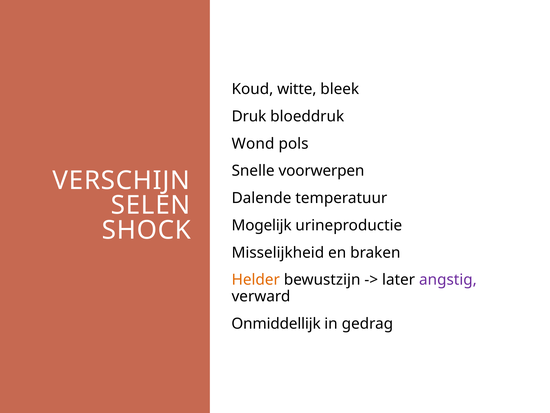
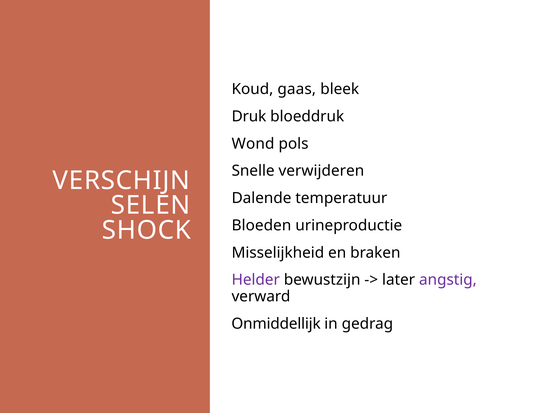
witte: witte -> gaas (297, 89)
voorwerpen: voorwerpen -> verwijderen (321, 171)
Mogelijk: Mogelijk -> Bloeden (261, 225)
Helder colour: orange -> purple (256, 280)
